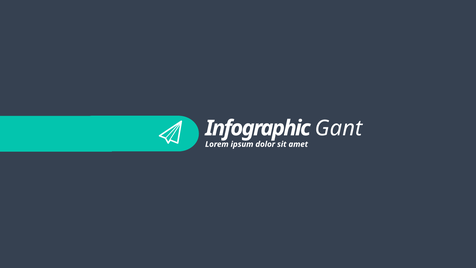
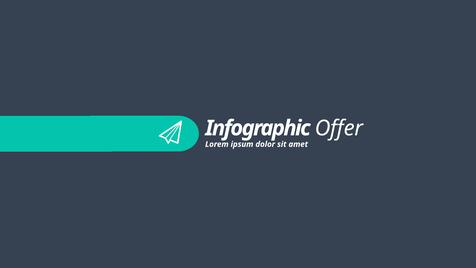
Gant: Gant -> Offer (339, 128)
